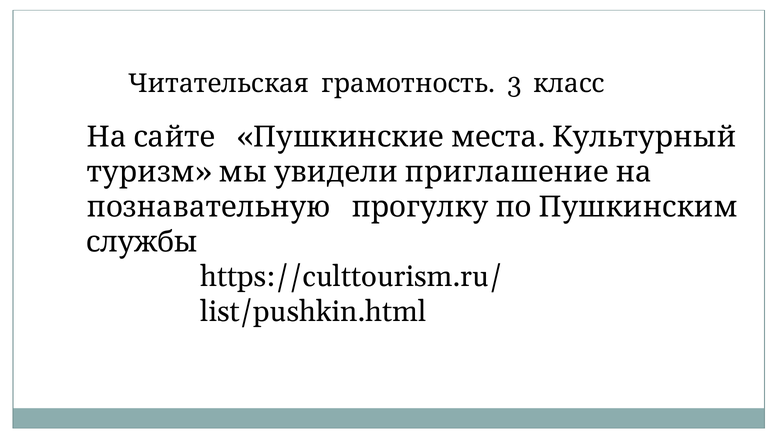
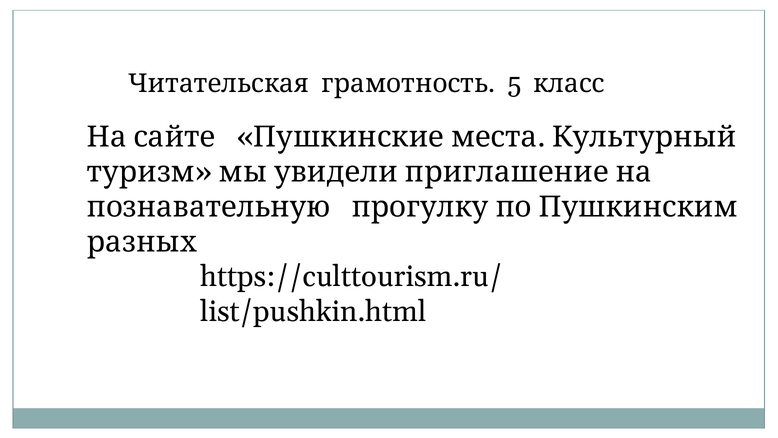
3: 3 -> 5 (514, 83)
службы: службы -> разных (142, 242)
